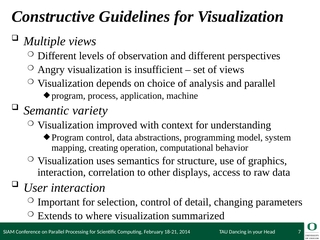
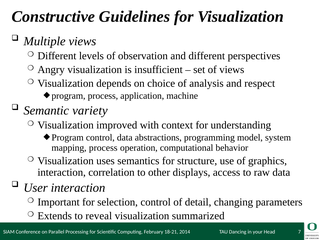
and parallel: parallel -> respect (260, 83)
mapping creating: creating -> process (103, 148)
where: where -> reveal (99, 216)
